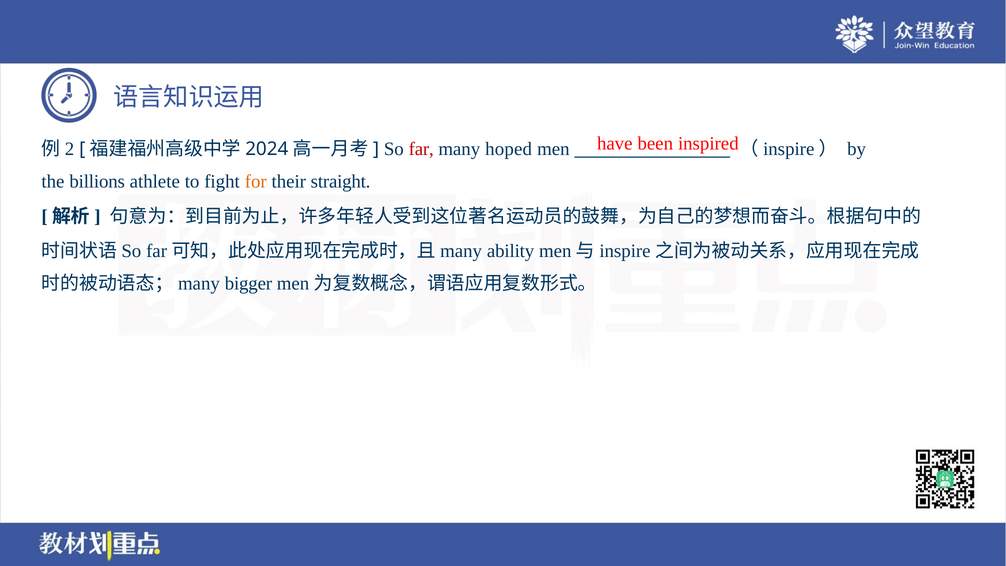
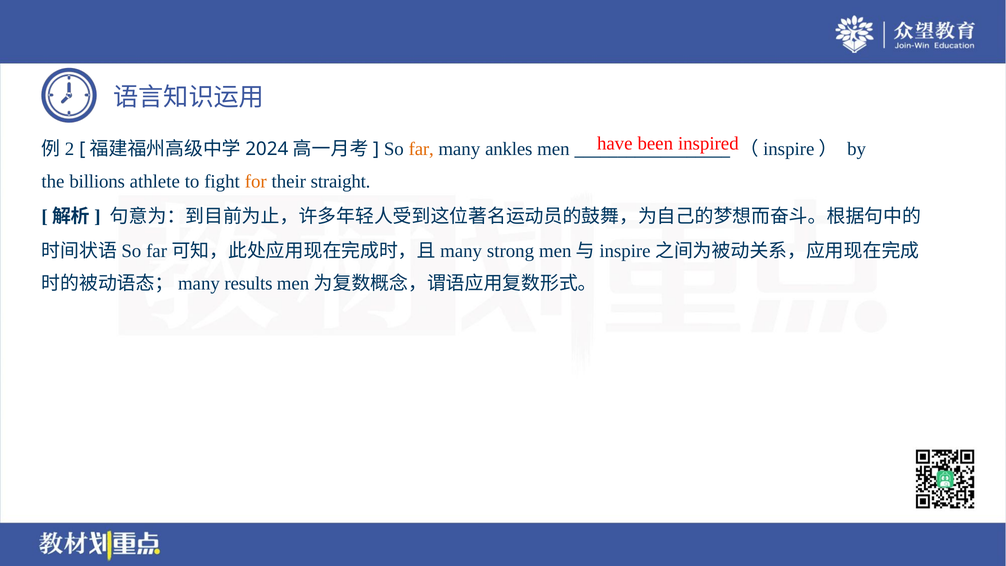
far colour: red -> orange (421, 149)
hoped: hoped -> ankles (509, 149)
ability: ability -> strong (511, 251)
bigger: bigger -> results (248, 284)
